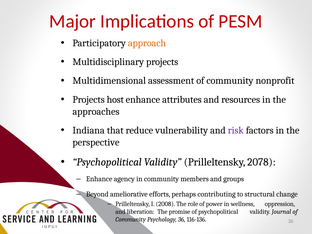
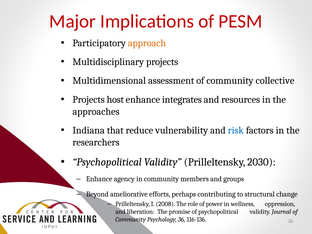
nonprofit: nonprofit -> collective (275, 81)
attributes: attributes -> integrates (182, 100)
risk colour: purple -> blue (236, 130)
perspective: perspective -> researchers (96, 142)
2078: 2078 -> 2030 (261, 162)
